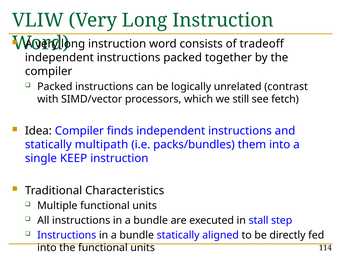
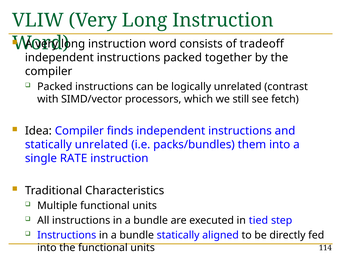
statically multipath: multipath -> unrelated (101, 145)
KEEP: KEEP -> RATE (74, 158)
stall: stall -> tied (258, 220)
